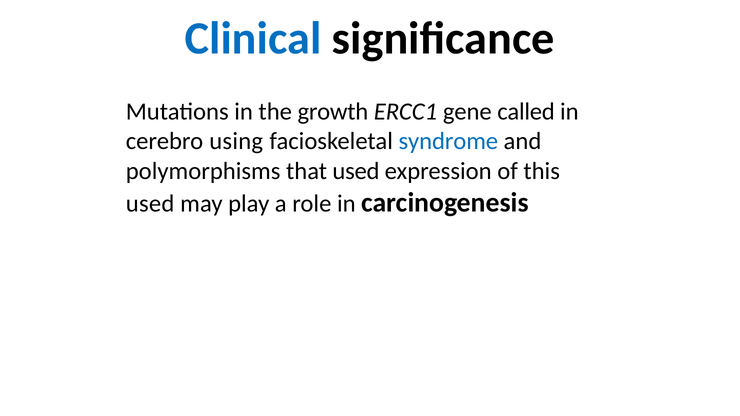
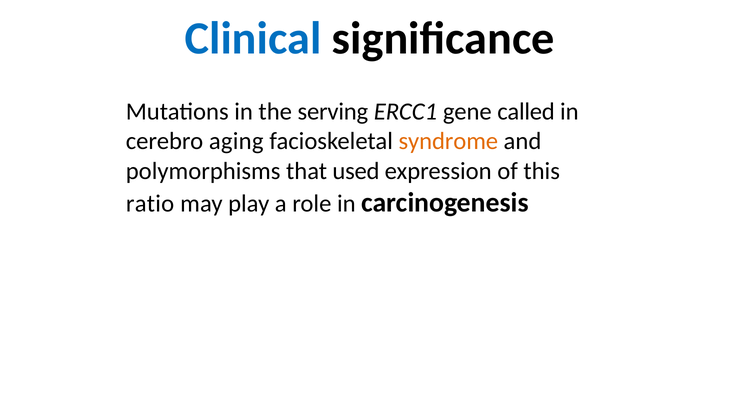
growth: growth -> serving (333, 112)
using: using -> aging (236, 141)
syndrome colour: blue -> orange (448, 141)
used: used -> ratio (150, 204)
